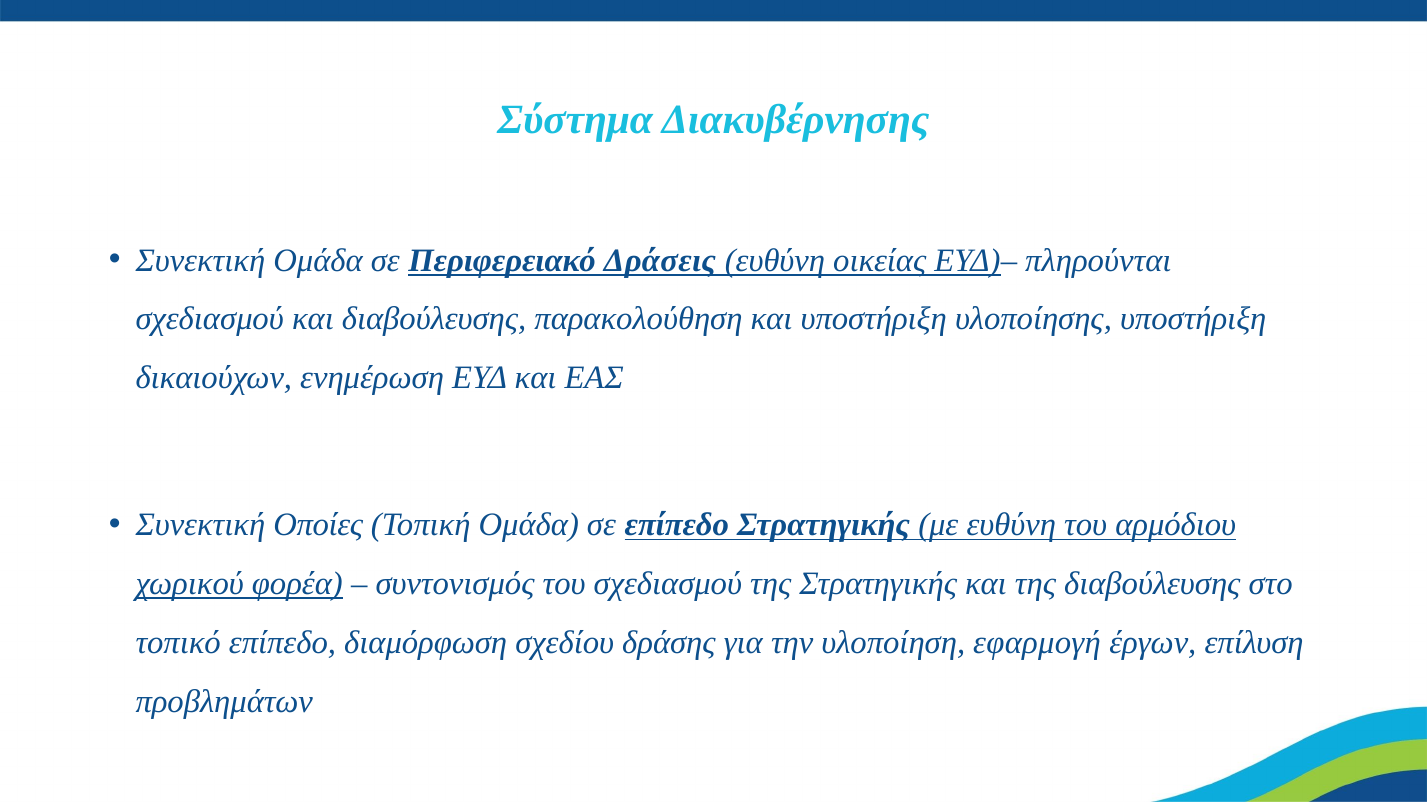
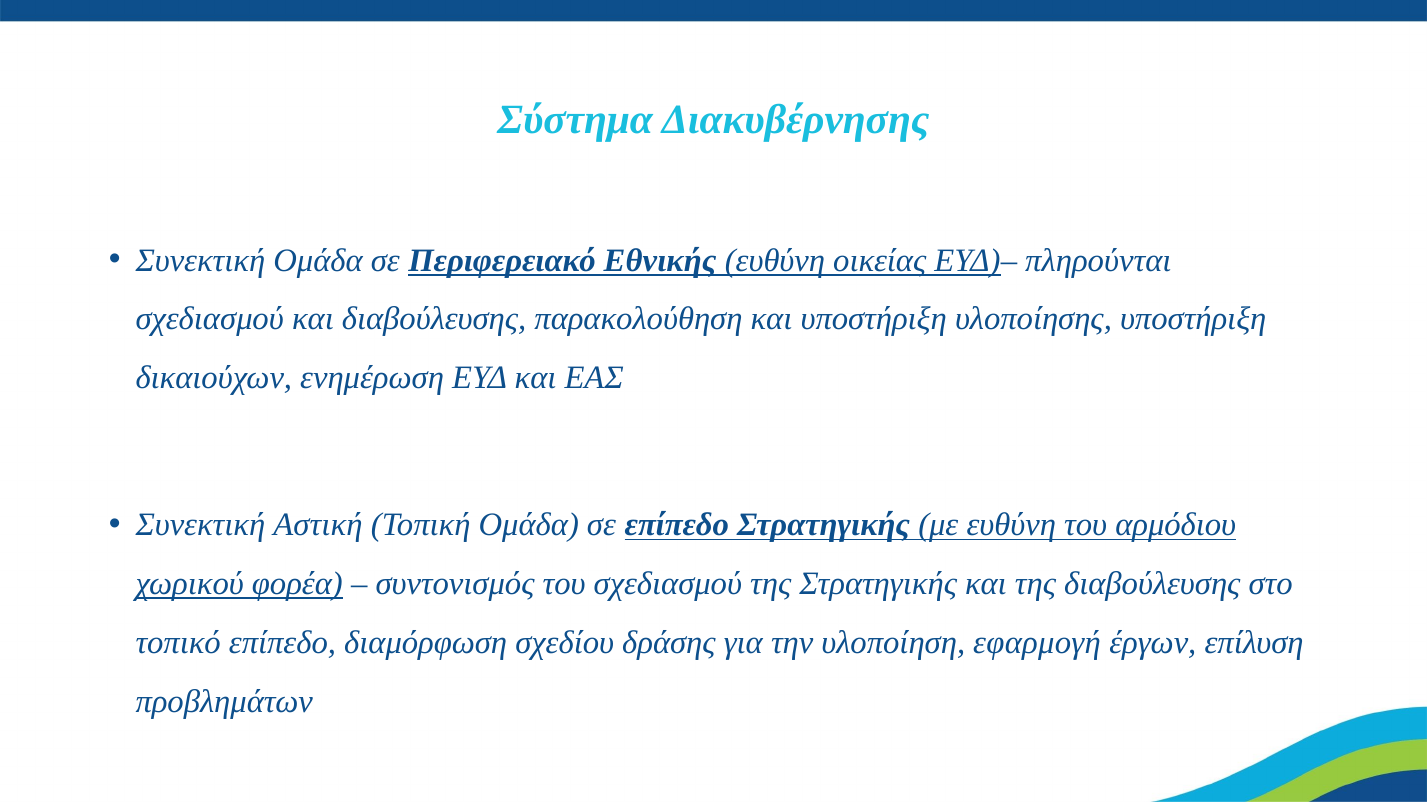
Δράσεις: Δράσεις -> Εθνικής (660, 261)
Οποίες: Οποίες -> Αστική (318, 526)
